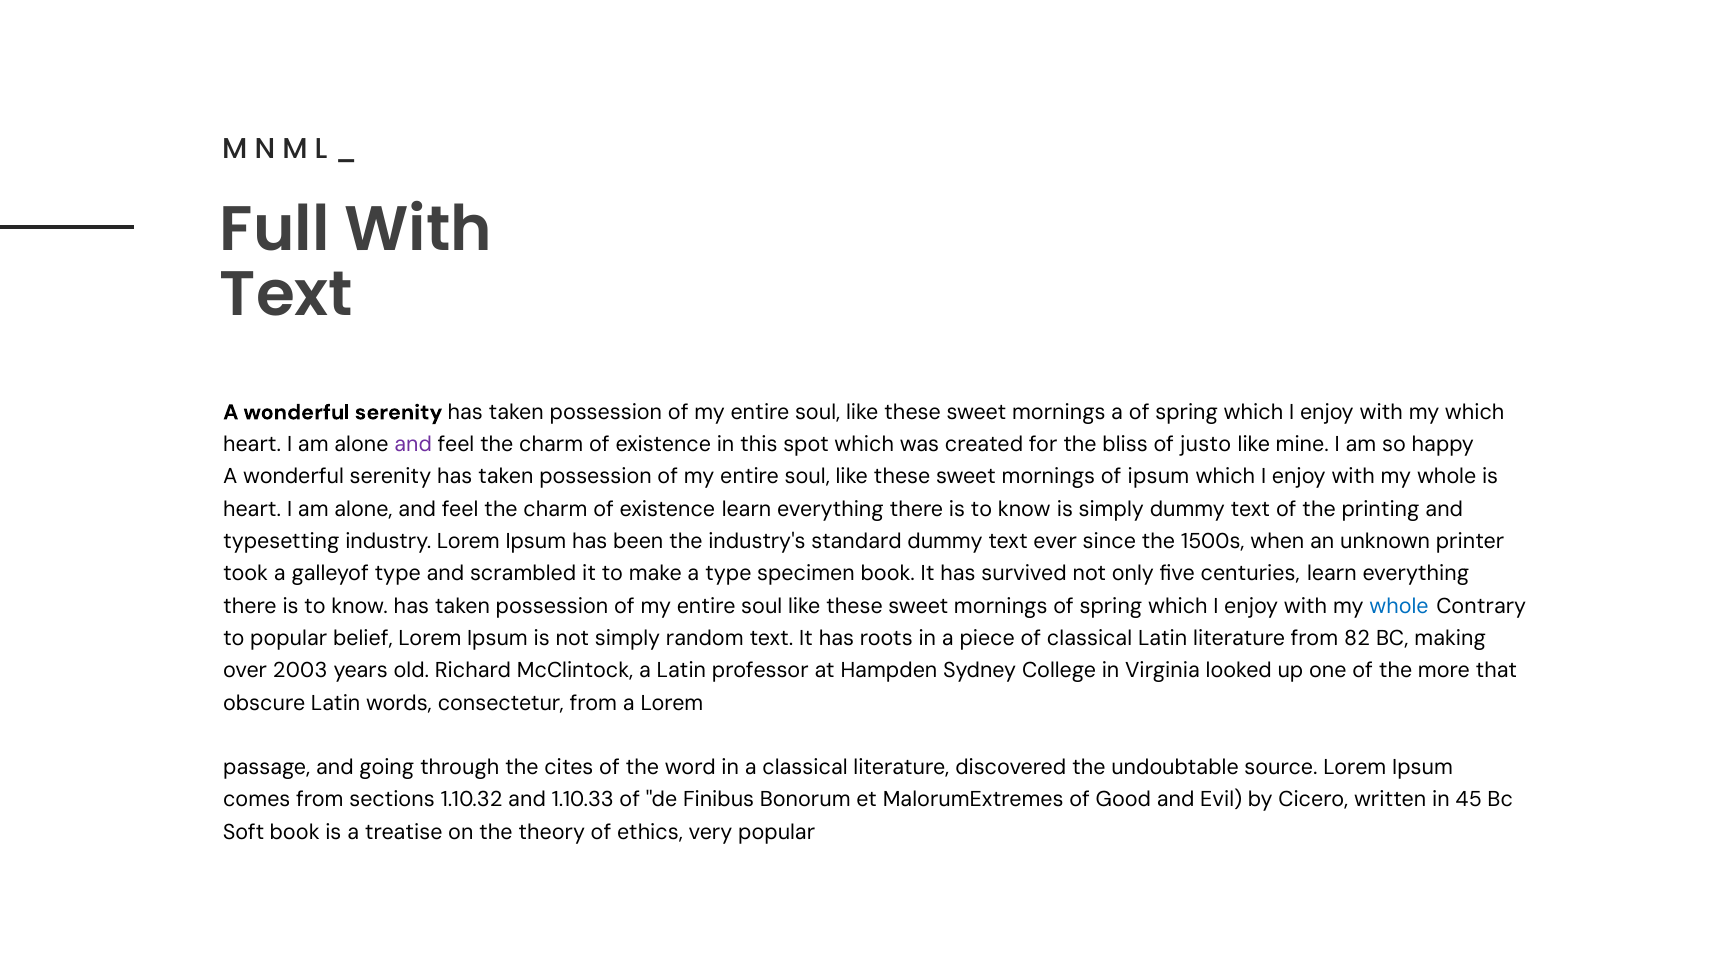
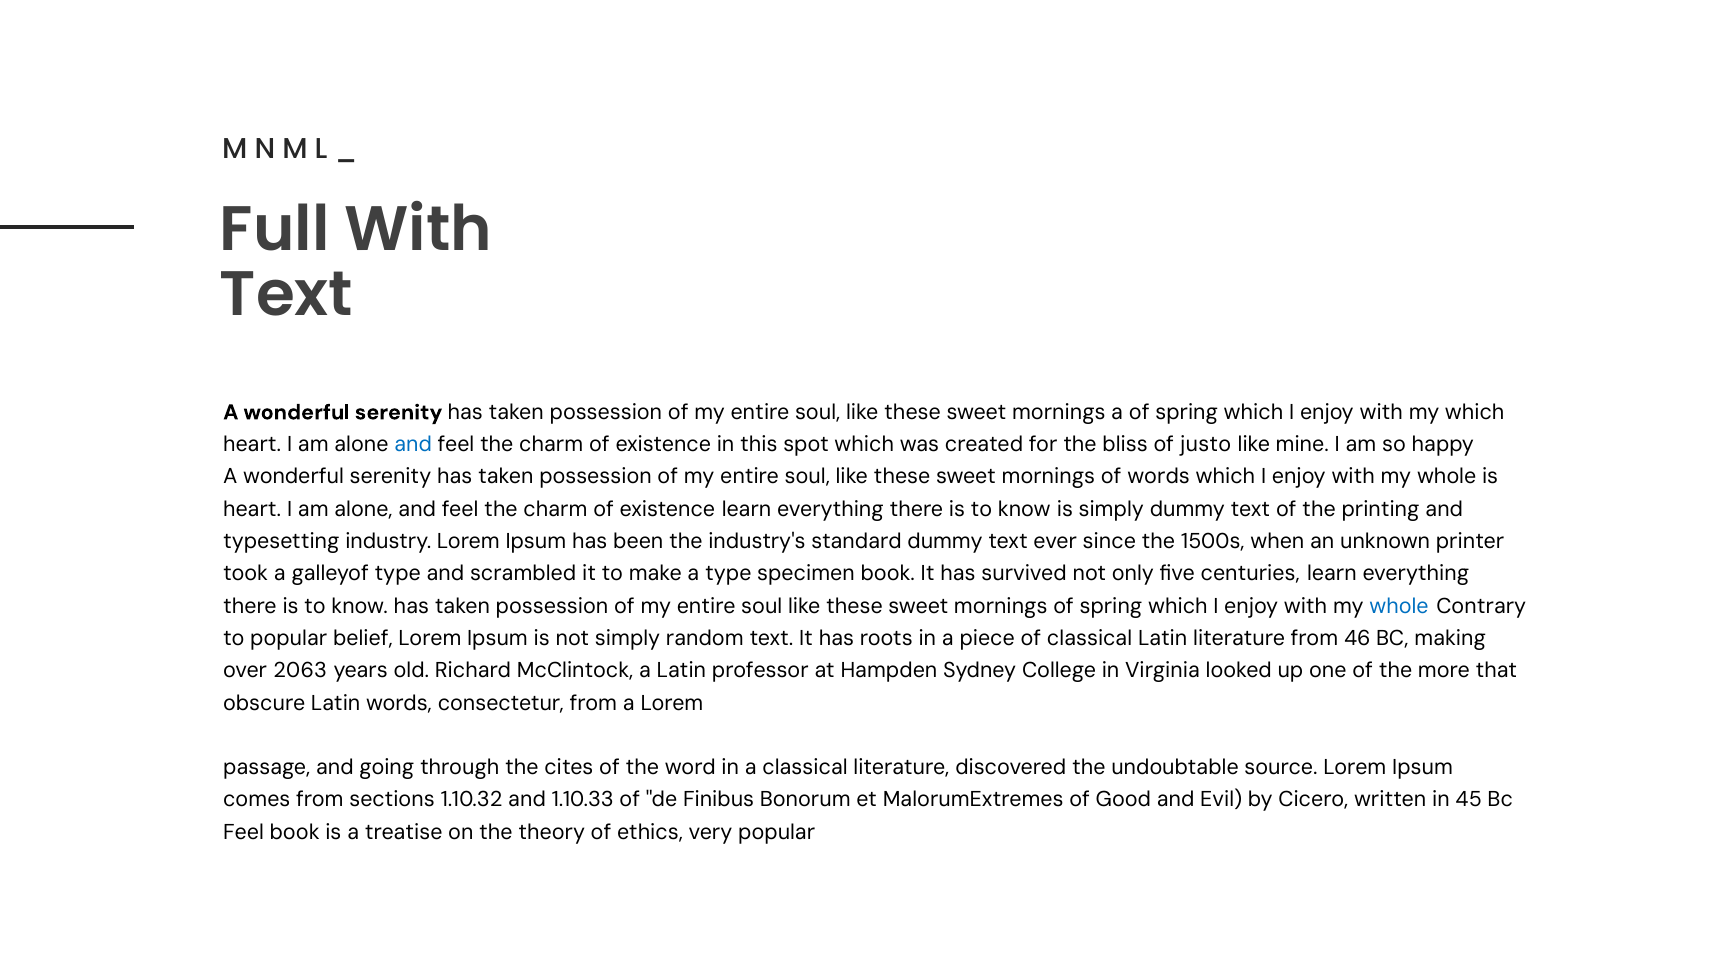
and colour: purple -> blue (413, 445)
of ipsum: ipsum -> words (1159, 477)
82: 82 -> 46 (1357, 638)
2003: 2003 -> 2063 (300, 671)
Soft: Soft -> Feel (244, 832)
